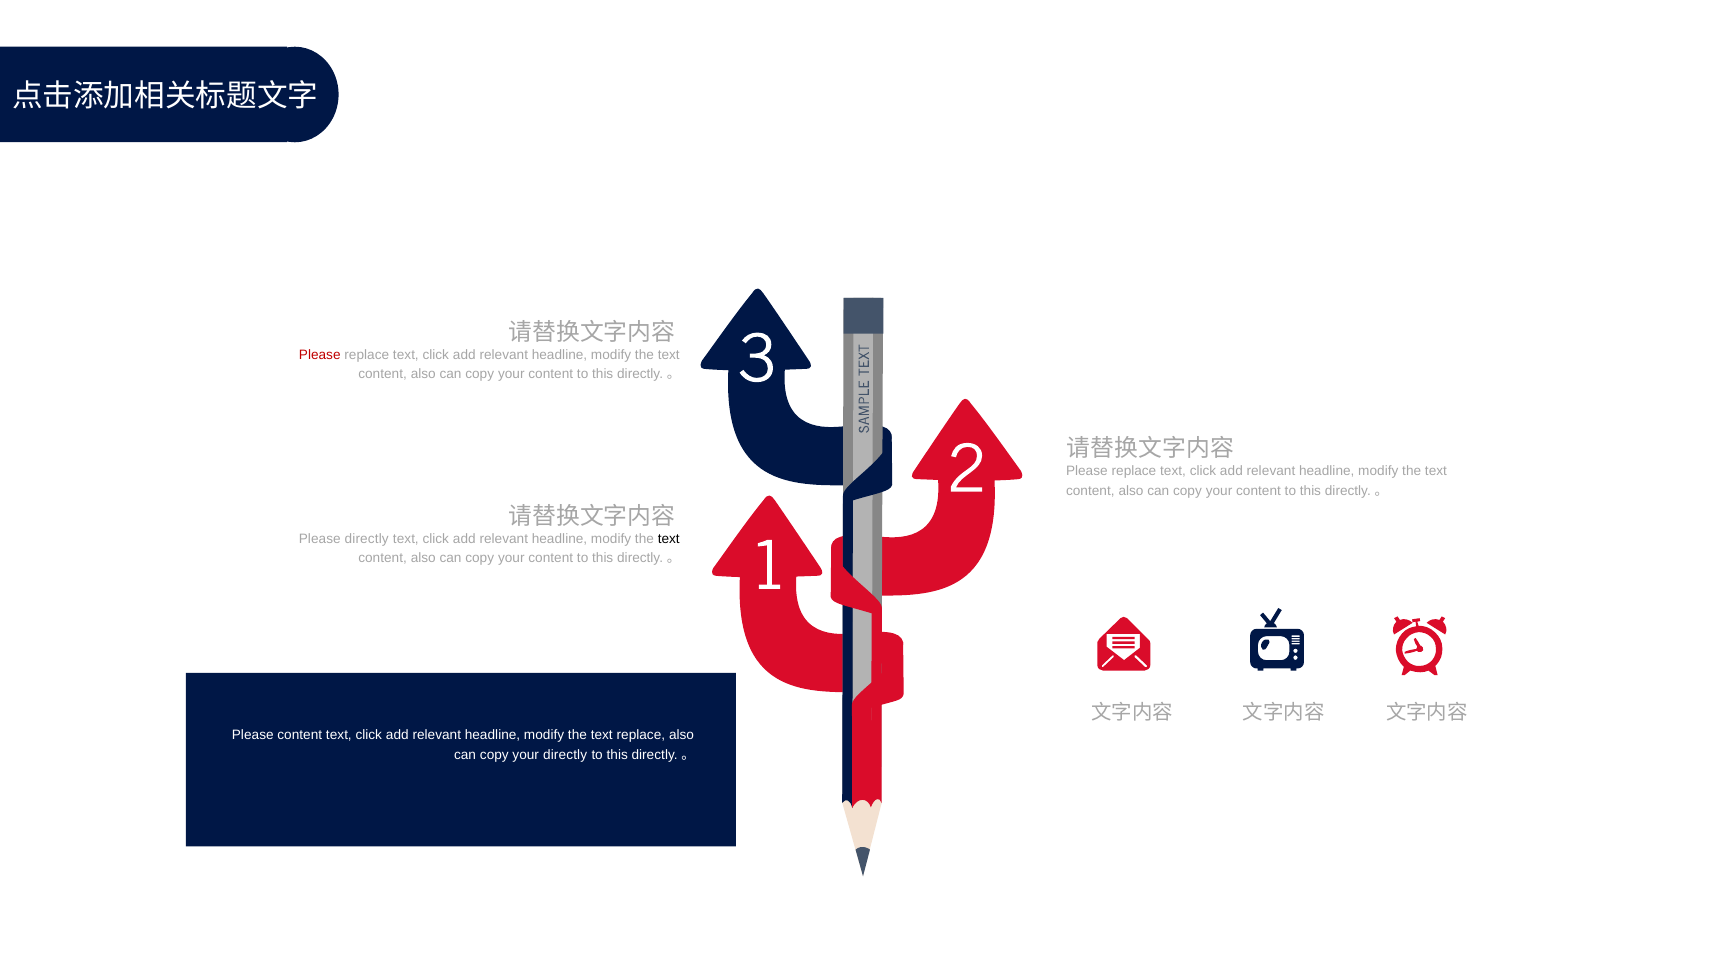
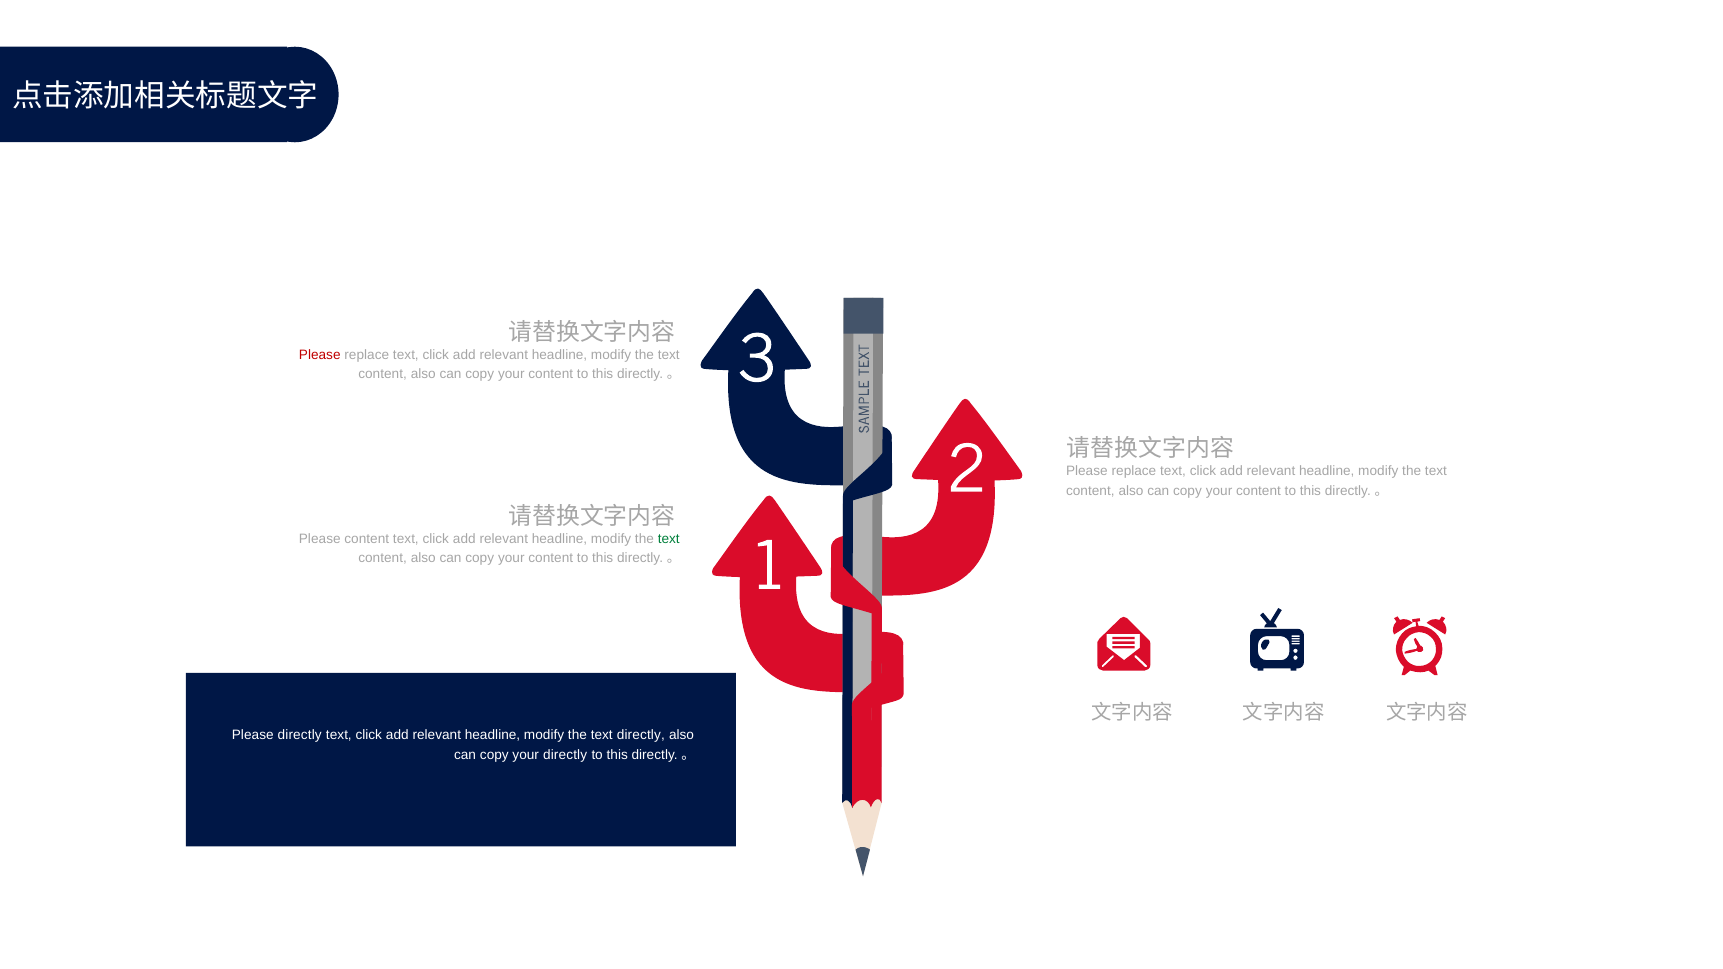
Please directly: directly -> content (367, 539)
text colour: black -> green (669, 539)
Please content: content -> directly (300, 735)
text replace: replace -> directly (641, 735)
